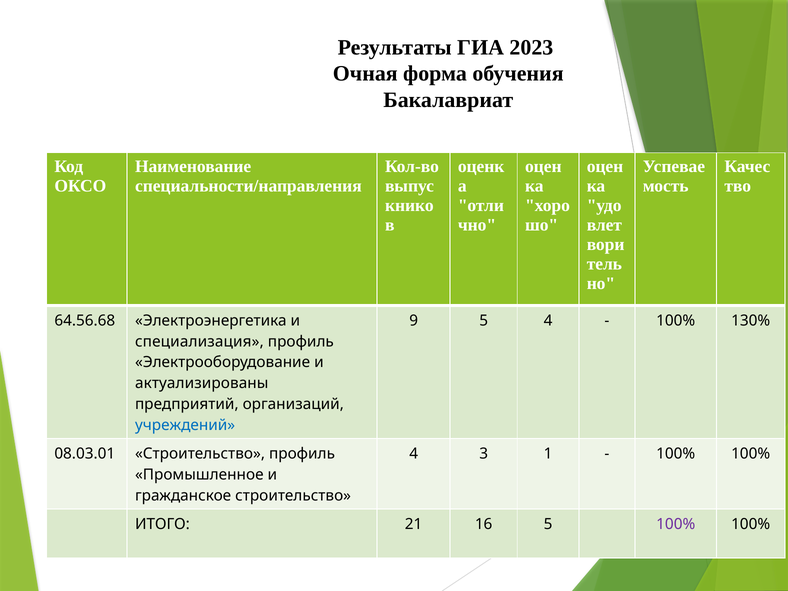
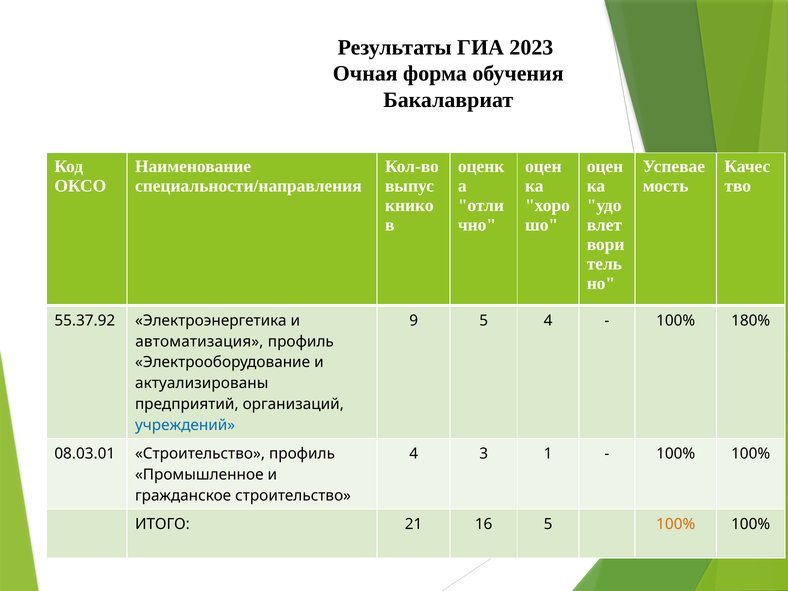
64.56.68: 64.56.68 -> 55.37.92 (85, 321)
130%: 130% -> 180% (751, 321)
специализация: специализация -> автоматизация (199, 341)
100% colour: purple -> orange (676, 524)
